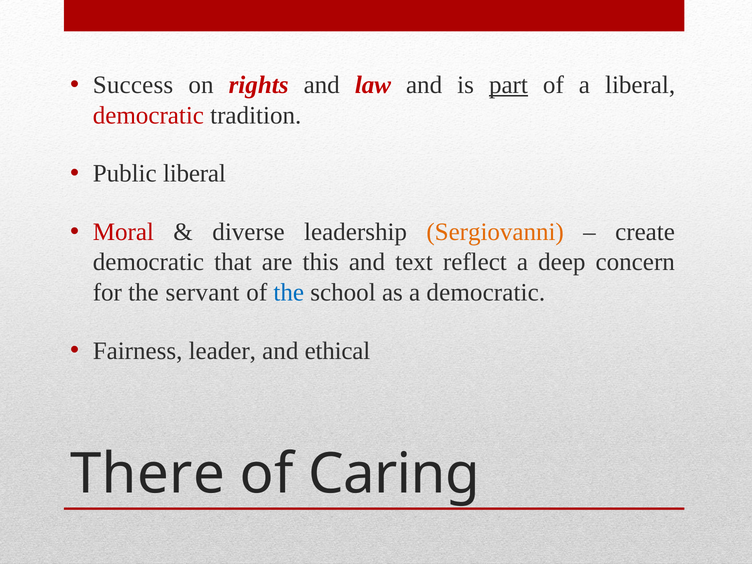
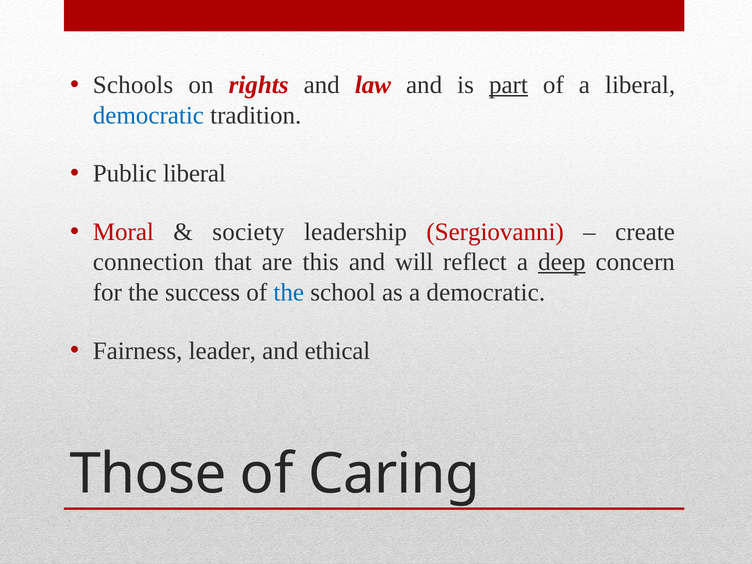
Success: Success -> Schools (133, 85)
democratic colour: red -> blue (148, 115)
diverse: diverse -> society (248, 232)
Sergiovanni colour: orange -> red (495, 232)
democratic: democratic -> connection (148, 262)
text: text -> will (414, 262)
deep underline: none -> present (562, 262)
servant: servant -> success (203, 292)
There: There -> Those (148, 474)
